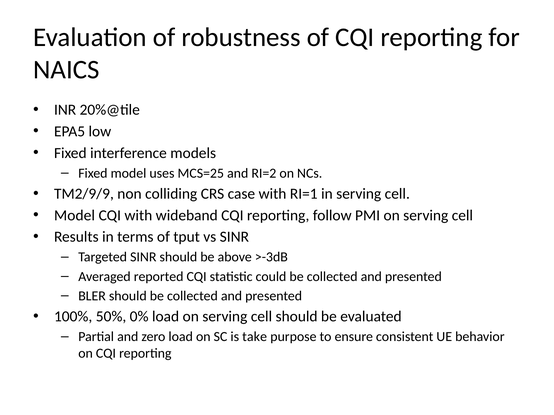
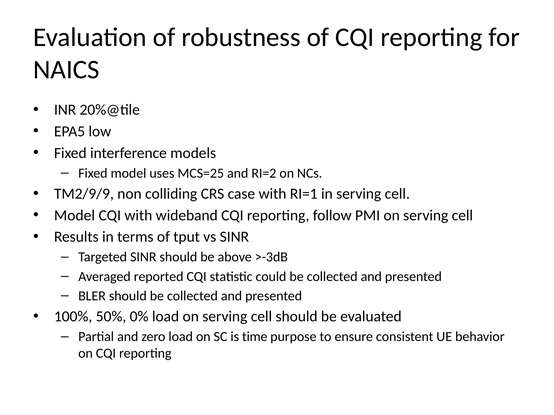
take: take -> time (255, 337)
